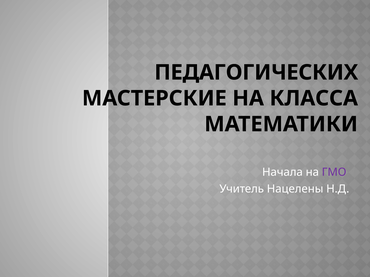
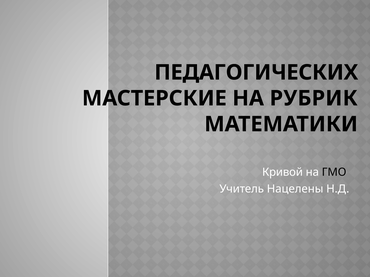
КЛАССА: КЛАССА -> РУБРИК (314, 98)
Начала: Начала -> Кривой (282, 173)
ГМО colour: purple -> black (334, 173)
